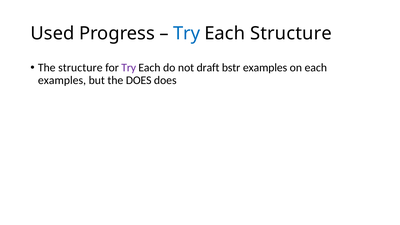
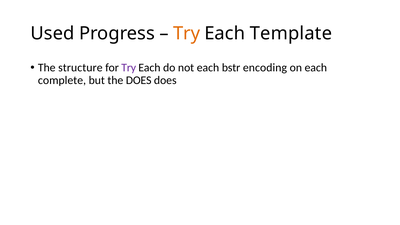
Try colour: blue -> orange (187, 34)
Each Structure: Structure -> Template (291, 34)
not draft: draft -> each (208, 68)
bstr examples: examples -> encoding (265, 68)
examples: examples -> complete (62, 80)
